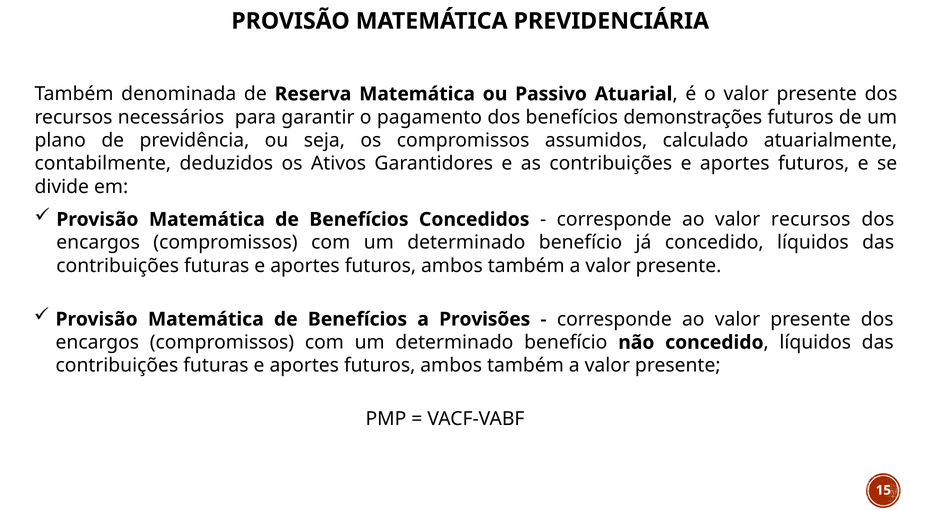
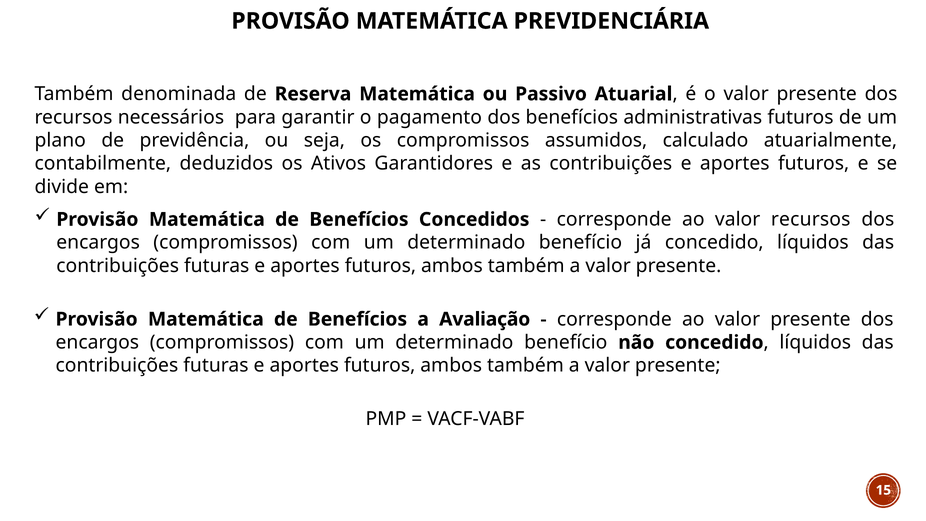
demonstrações: demonstrações -> administrativas (693, 117)
Provisões: Provisões -> Avaliação (485, 319)
